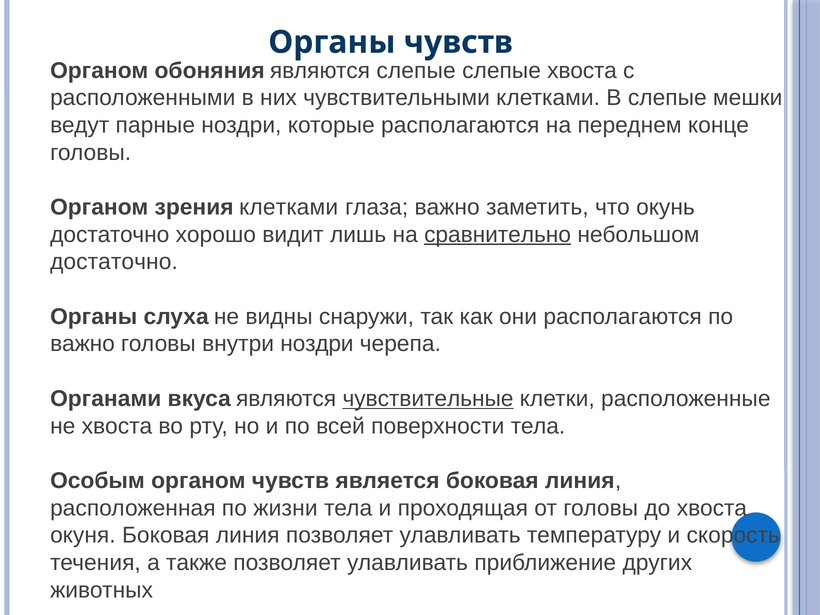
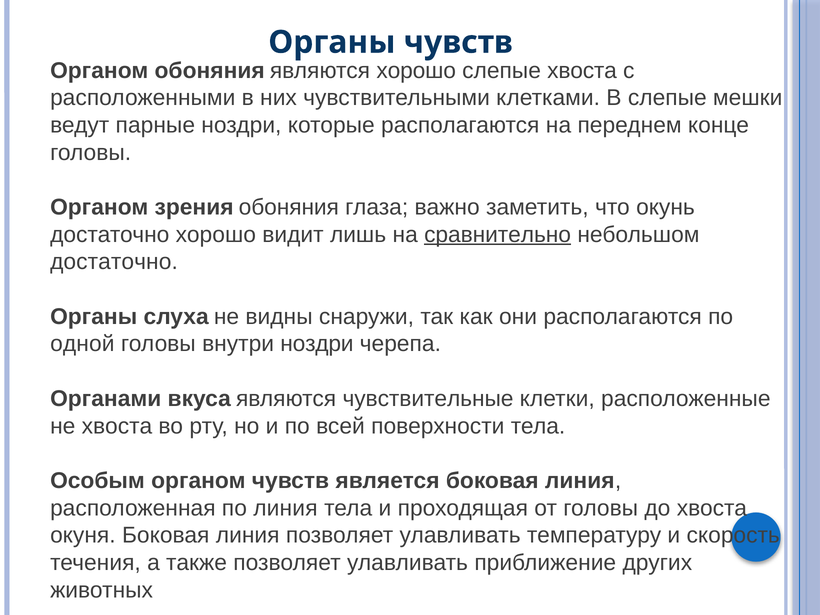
слепые: слепые -> хорошо (416, 71)
зрения клетками: клетками -> обоняния (289, 207)
важно: важно -> одной (82, 344)
чувствительные underline: present -> none (428, 399)
по жизни: жизни -> линия (285, 508)
